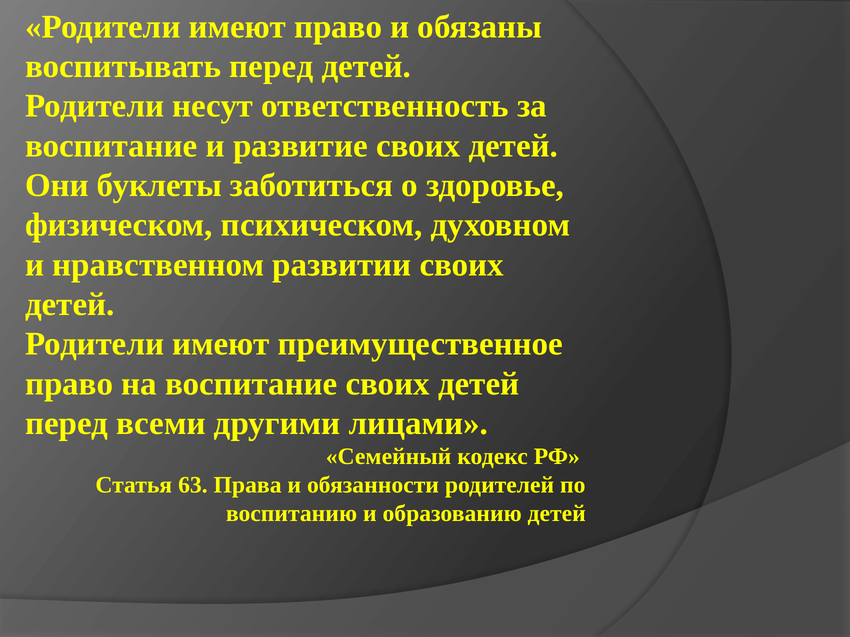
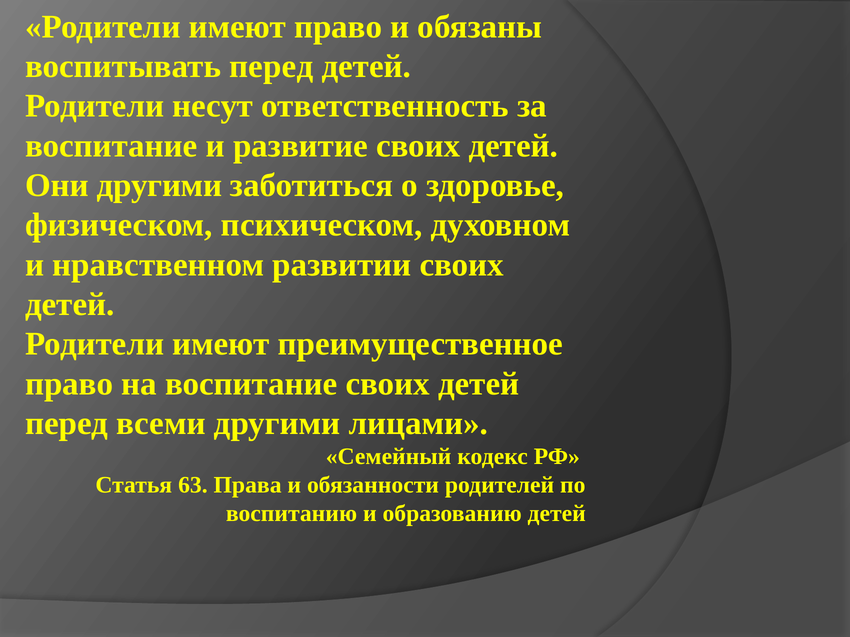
Они буклеты: буклеты -> другими (159, 185)
